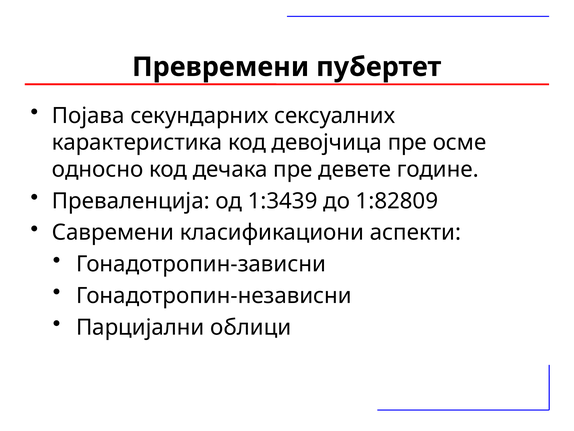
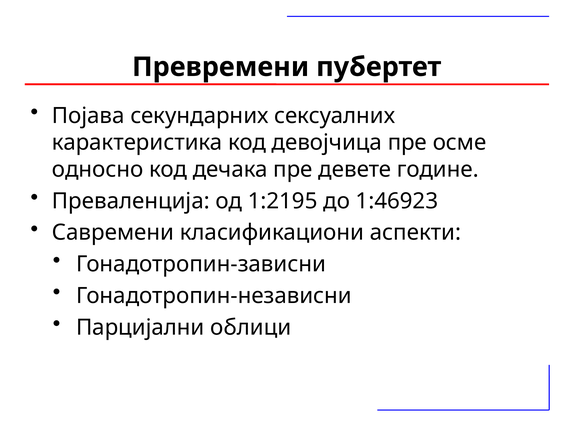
1:3439: 1:3439 -> 1:2195 (283, 201)
1:82809: 1:82809 -> 1:46923 (397, 201)
